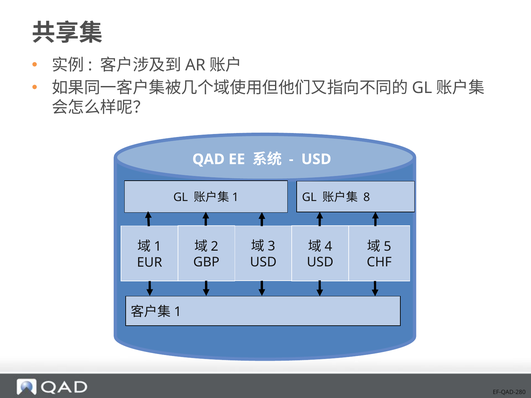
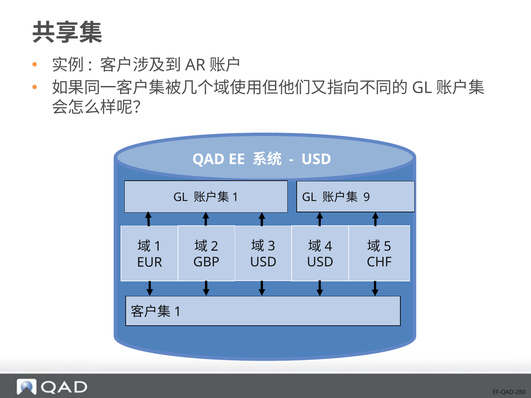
8: 8 -> 9 (367, 198)
